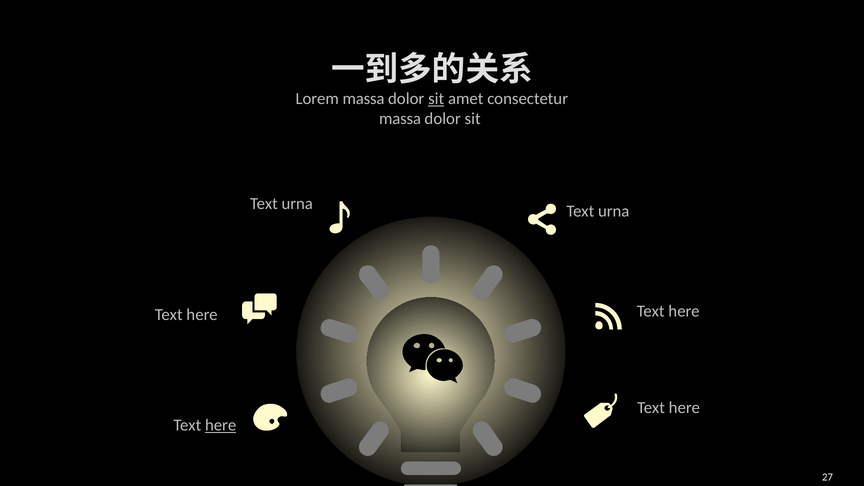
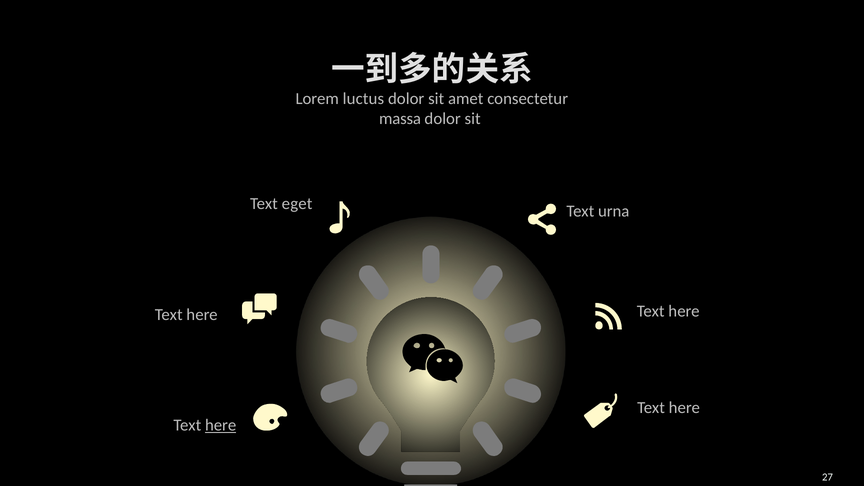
Lorem massa: massa -> luctus (363, 99)
sit underline: present -> none (436, 99)
urna: urna -> eget (297, 204)
